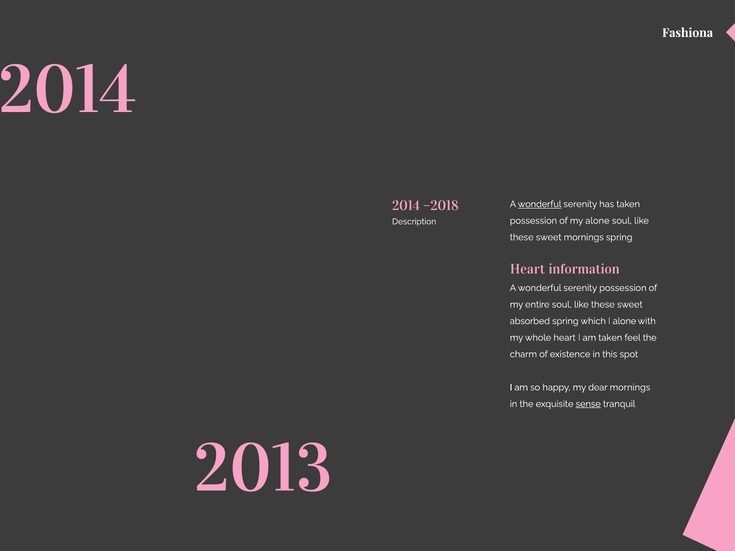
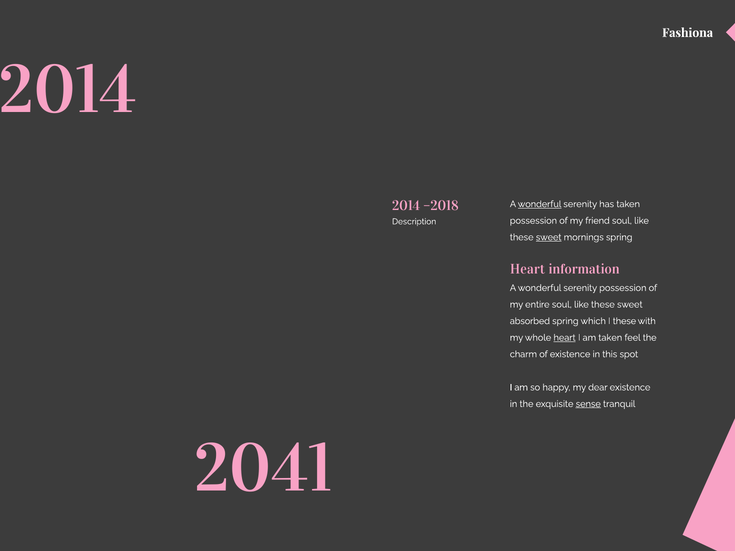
my alone: alone -> friend (597, 221)
sweet underline: none -> present (549, 237)
I alone: alone -> these (624, 321)
heart underline: none -> present (565, 338)
dear mornings: mornings -> existence (630, 388)
2013: 2013 -> 2041 (263, 469)
